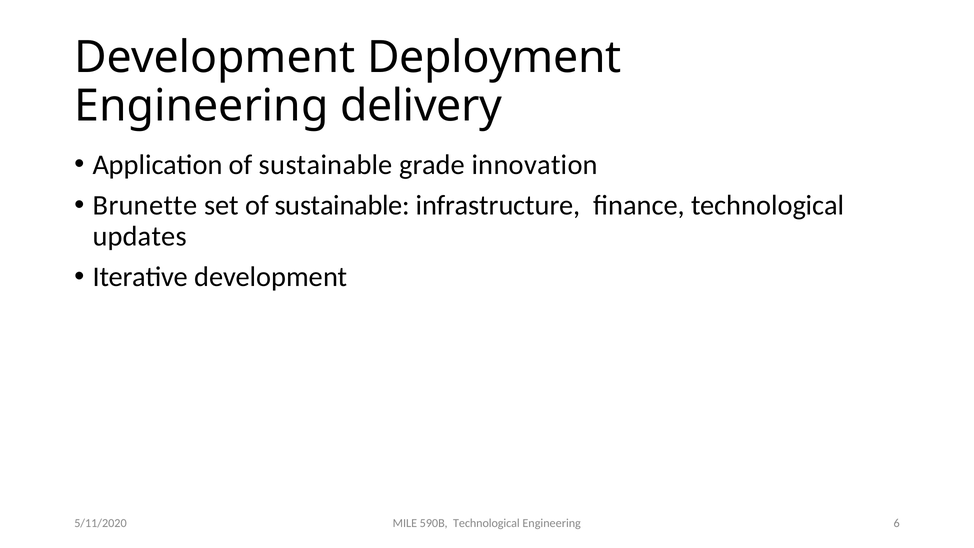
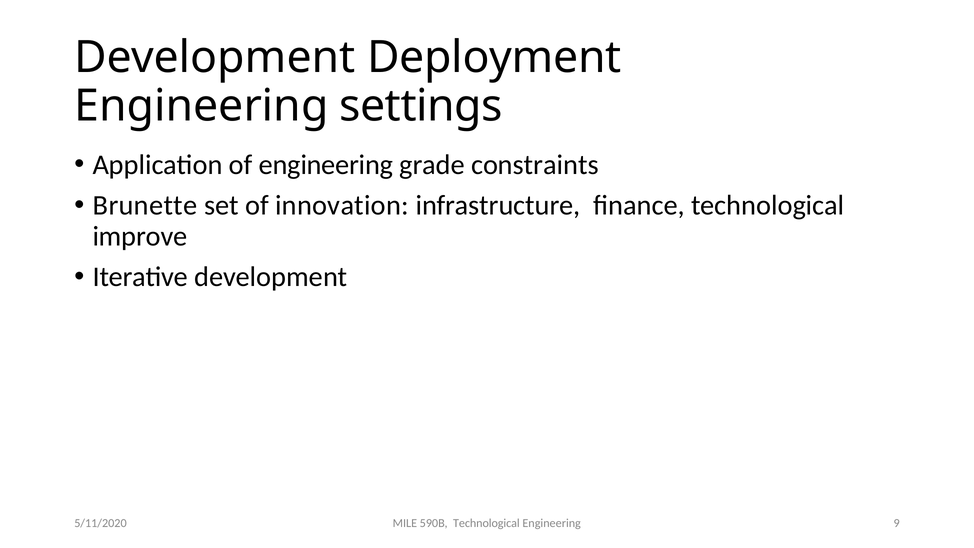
delivery: delivery -> settings (421, 106)
Application of sustainable: sustainable -> engineering (326, 165)
innovation: innovation -> constraints (535, 165)
set of sustainable: sustainable -> innovation (342, 206)
updates: updates -> improve (140, 236)
6: 6 -> 9 (897, 523)
